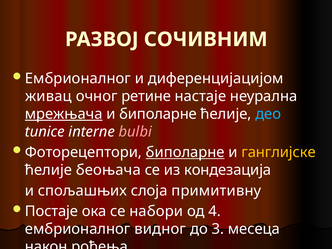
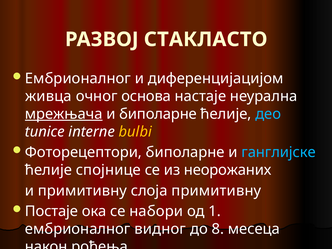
СОЧИВНИМ: СОЧИВНИМ -> СТАКЛАСТО (206, 39)
живац: живац -> живца (48, 96)
ретине: ретине -> основа (146, 96)
bulbi colour: pink -> yellow (135, 132)
биполарне underline: present -> none (185, 152)
ганглијске colour: yellow -> light blue (279, 152)
беоњача: беоњача -> спојнице (108, 170)
кондезација: кондезација -> неорожаних (228, 170)
и спољашњих: спољашњих -> примитивну (82, 191)
4: 4 -> 1 (215, 211)
3: 3 -> 8 (218, 229)
